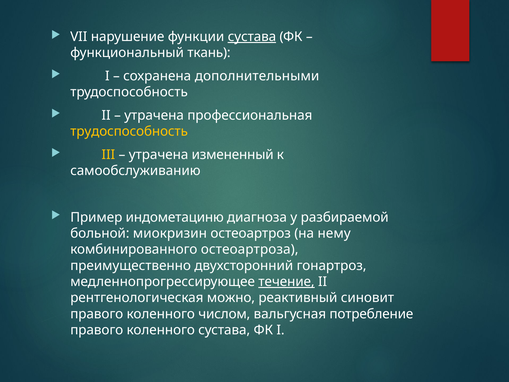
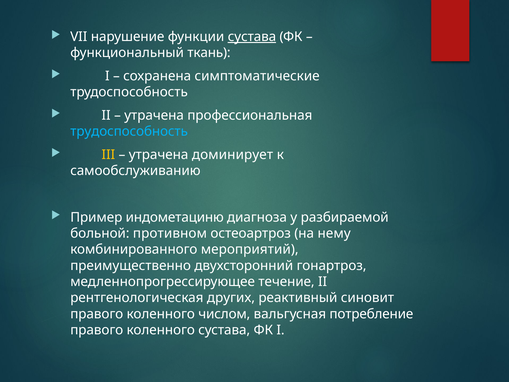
дополнительными: дополнительными -> симптоматические (257, 76)
трудоспособность colour: yellow -> light blue (129, 131)
измененный: измененный -> доминирует (233, 155)
миокризин: миокризин -> противном (170, 233)
остеоартроза: остеоартроза -> мероприятий (250, 249)
течение underline: present -> none (286, 282)
можно: можно -> других (231, 298)
